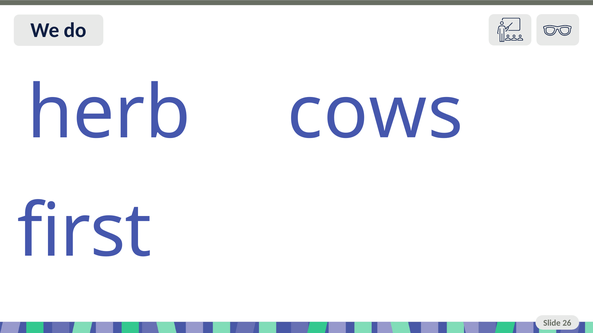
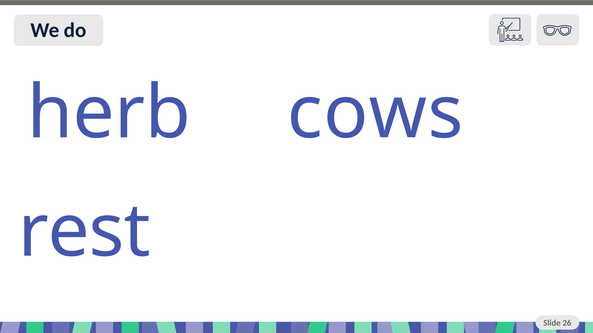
first: first -> rest (84, 232)
